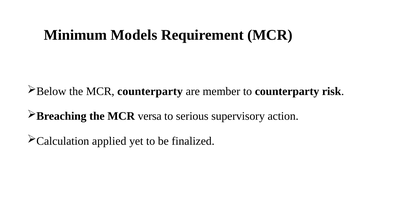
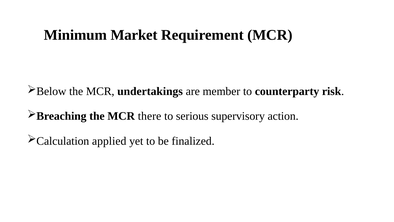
Models: Models -> Market (134, 35)
MCR counterparty: counterparty -> undertakings (150, 91)
versa: versa -> there (150, 116)
